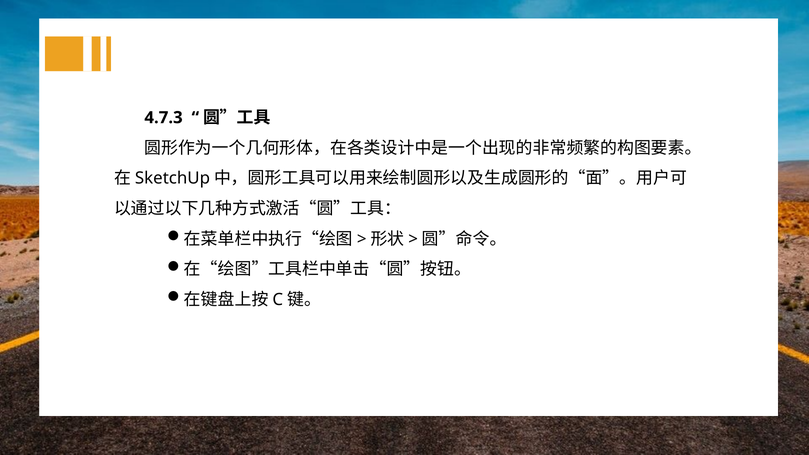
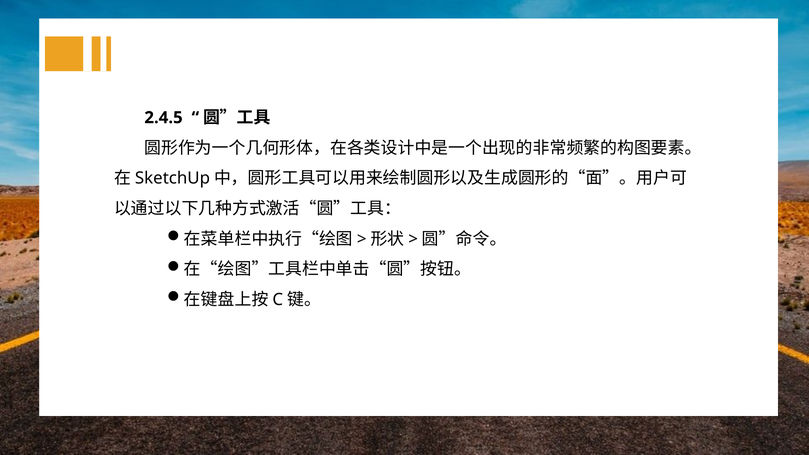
4.7.3: 4.7.3 -> 2.4.5 (164, 118)
